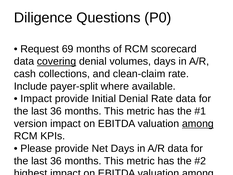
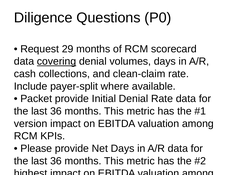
69: 69 -> 29 (68, 49)
Impact: Impact -> Packet (36, 99)
among underline: present -> none (198, 123)
